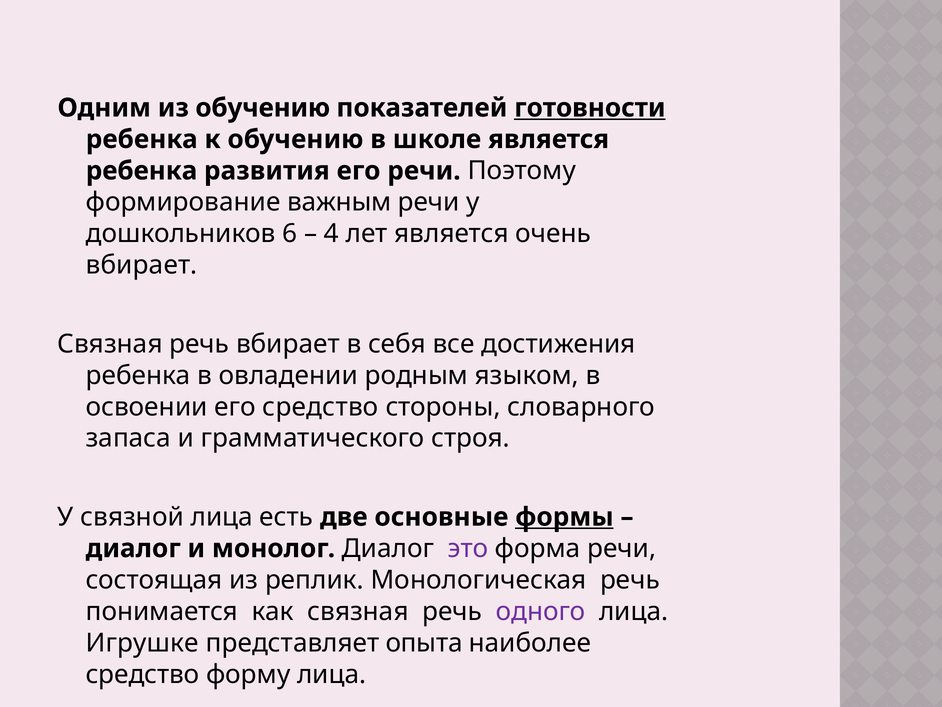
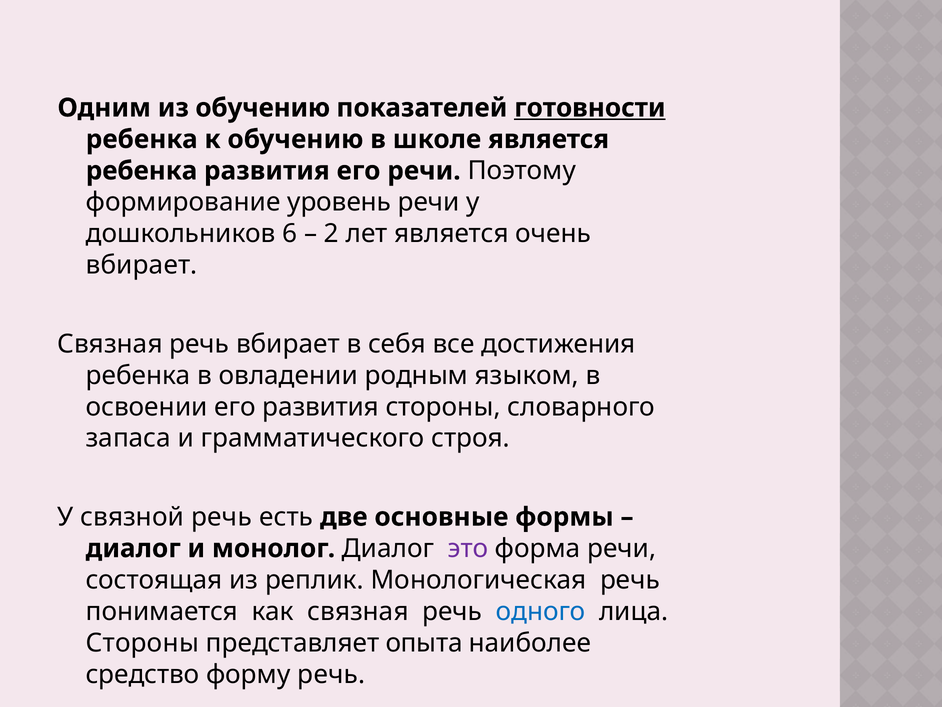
важным: важным -> уровень (339, 202)
4: 4 -> 2 (331, 234)
его средство: средство -> развития (321, 407)
связной лица: лица -> речь (222, 517)
формы underline: present -> none (564, 517)
одного colour: purple -> blue (541, 611)
Игрушке: Игрушке -> Стороны (142, 642)
форму лица: лица -> речь (331, 674)
